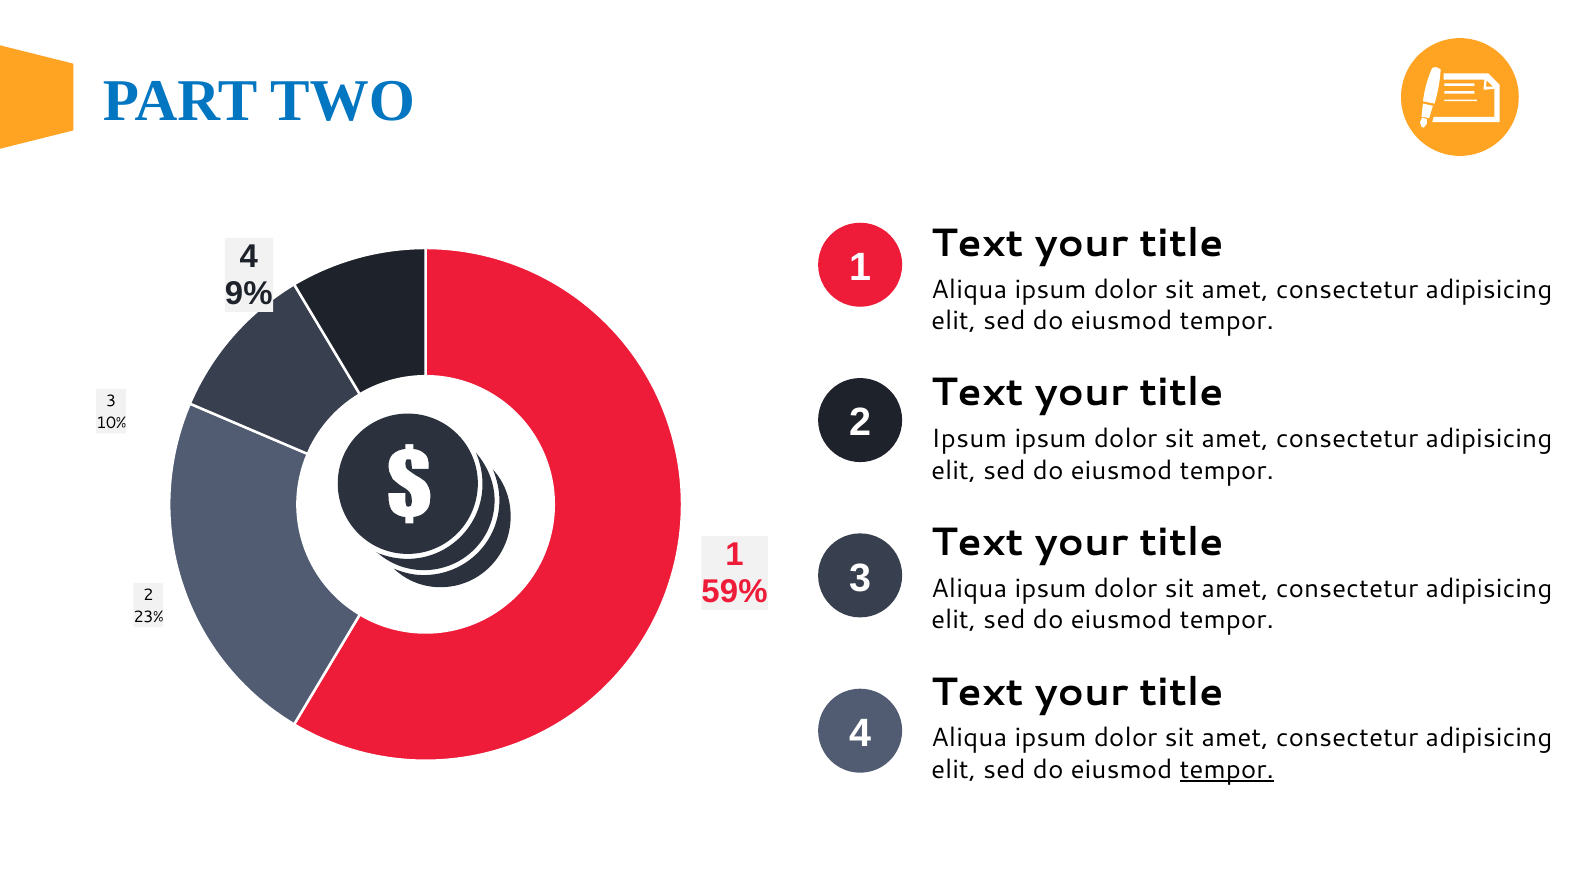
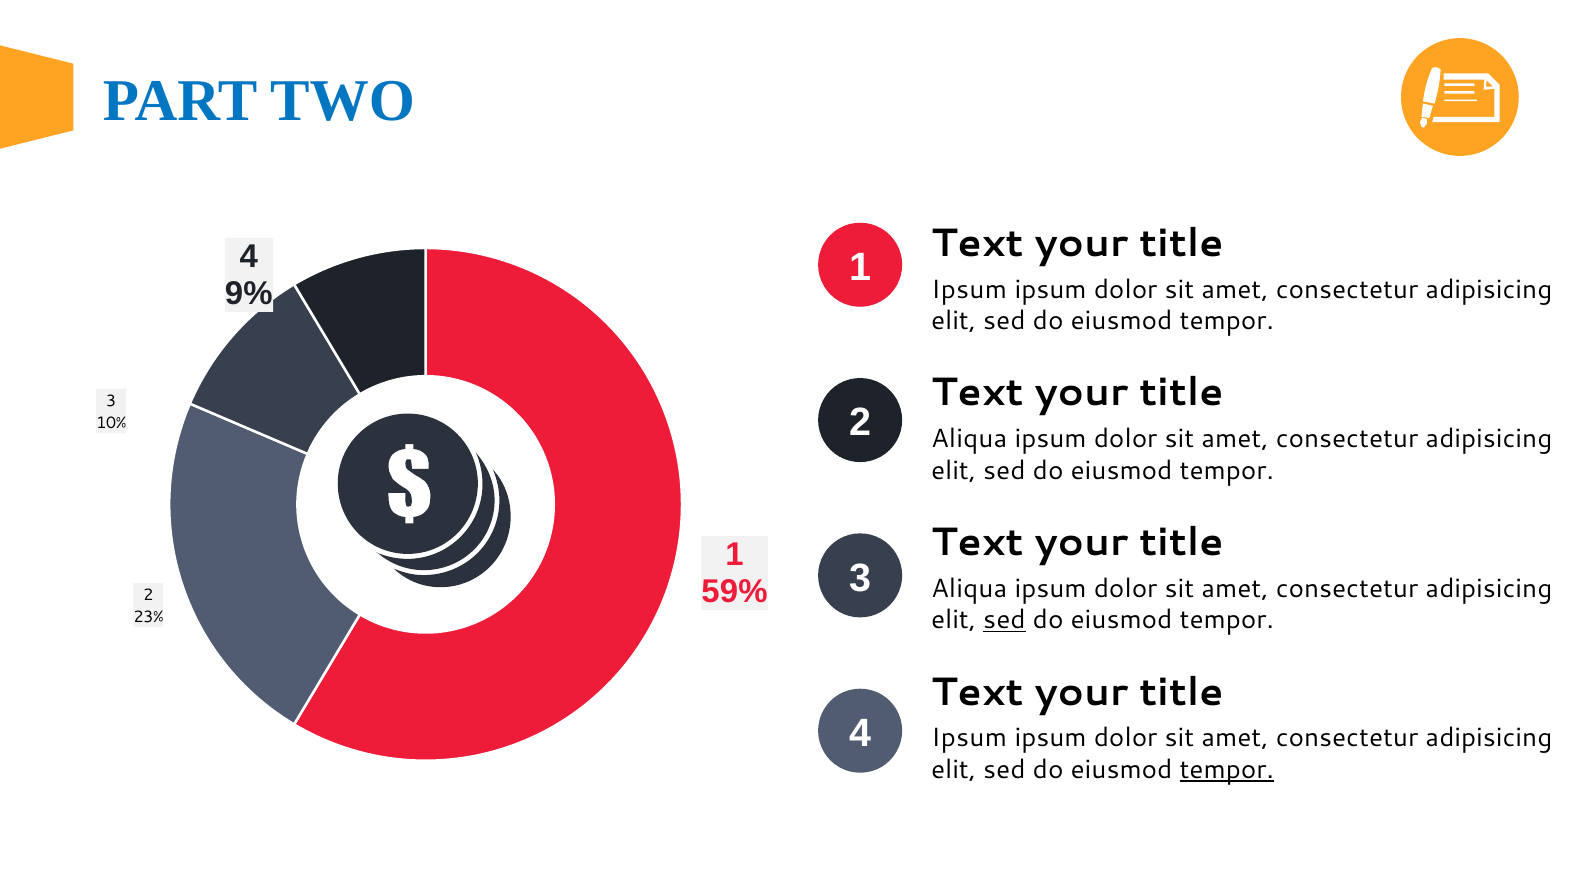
Aliqua: Aliqua -> Ipsum (969, 289)
Ipsum: Ipsum -> Aliqua (969, 439)
sed underline: none -> present (1004, 620)
Aliqua: Aliqua -> Ipsum (969, 738)
